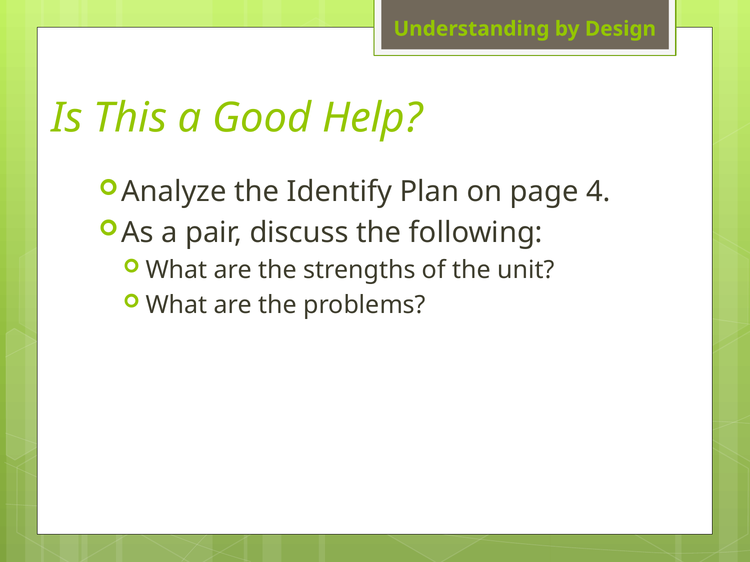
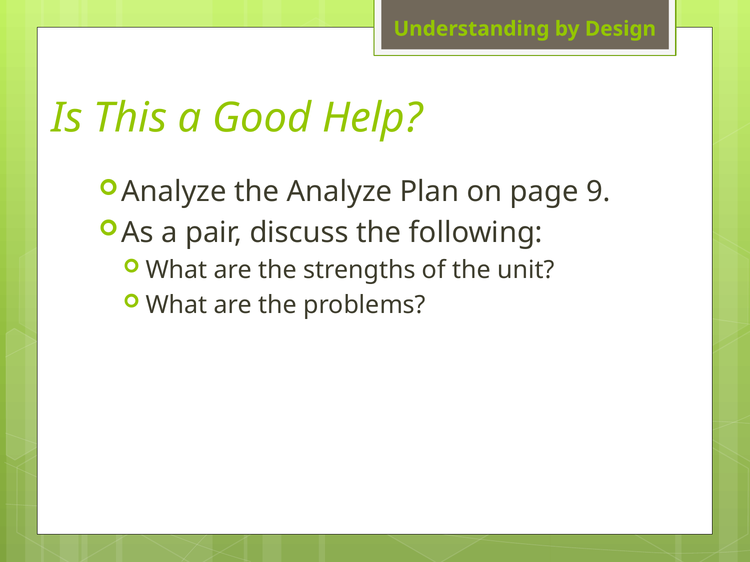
the Identify: Identify -> Analyze (340, 192)
4: 4 -> 9 (598, 192)
